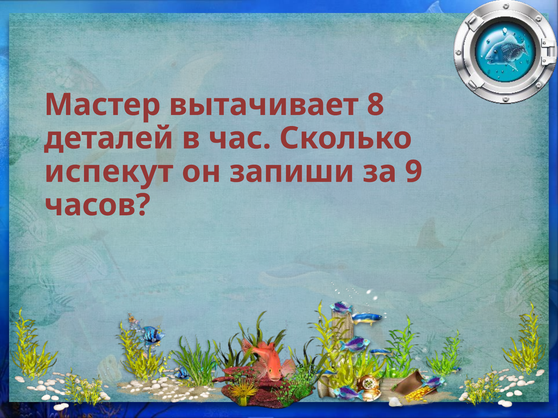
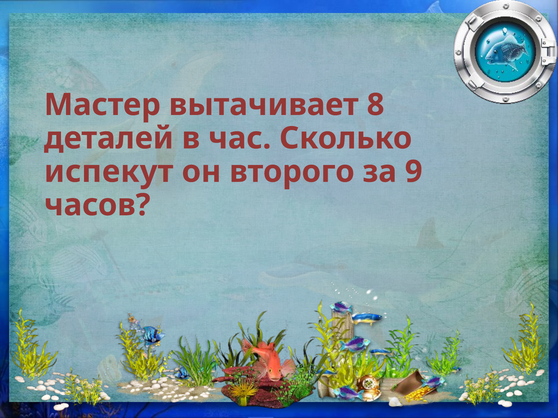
запиши: запиши -> второго (292, 172)
